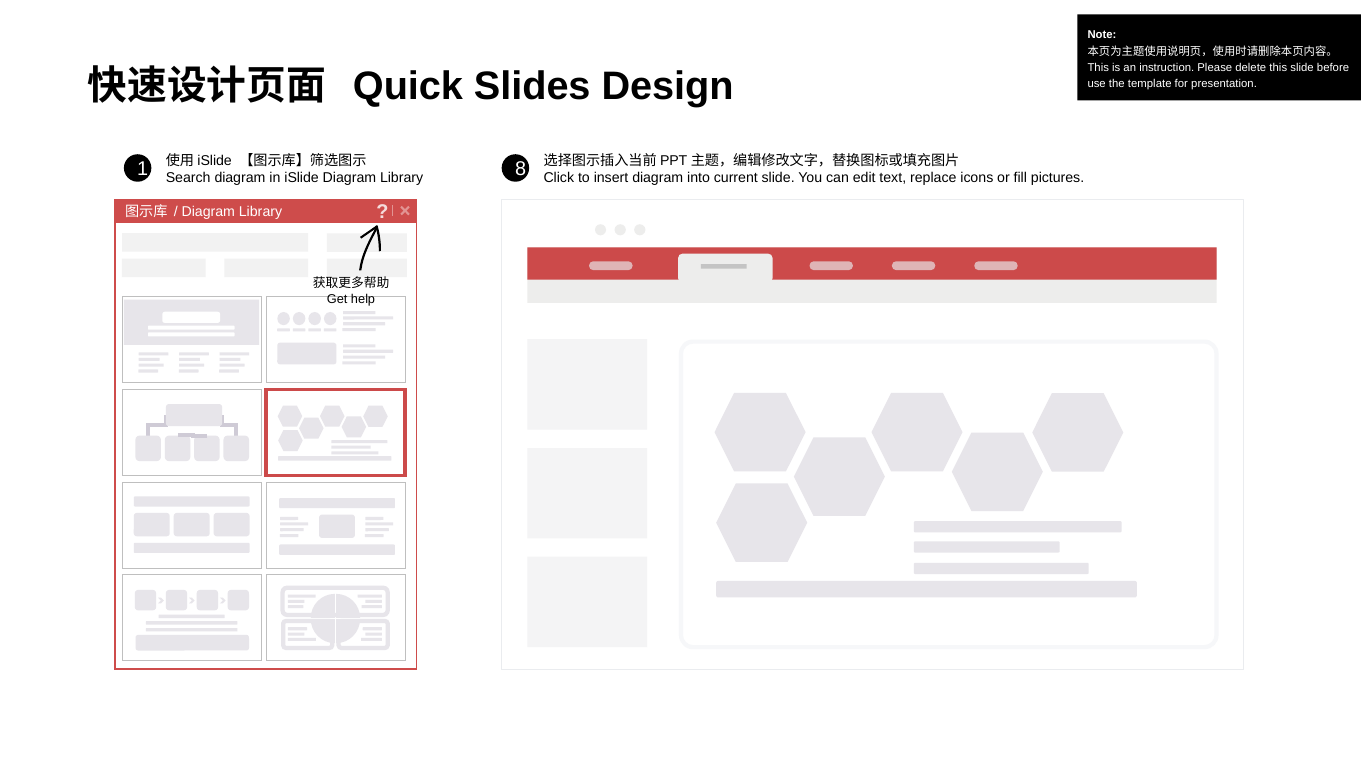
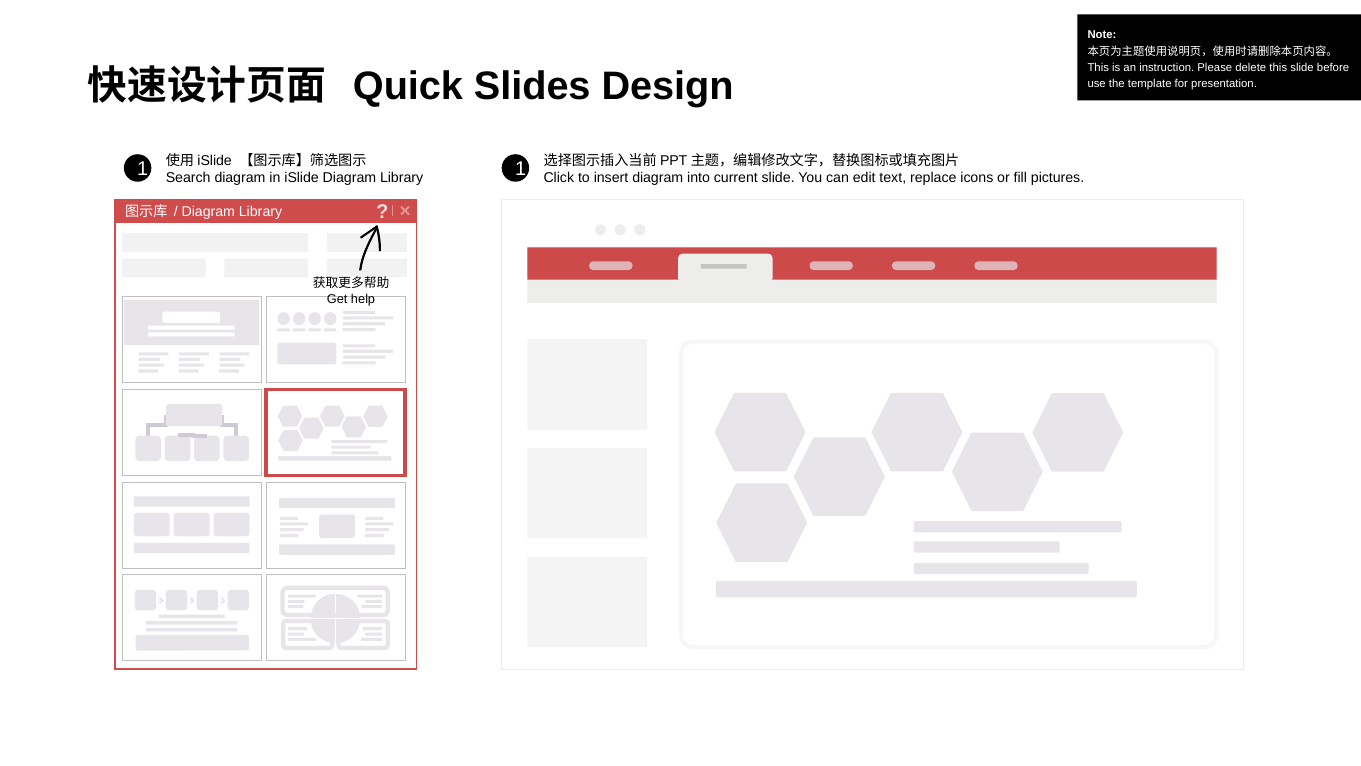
1 8: 8 -> 1 (521, 169)
